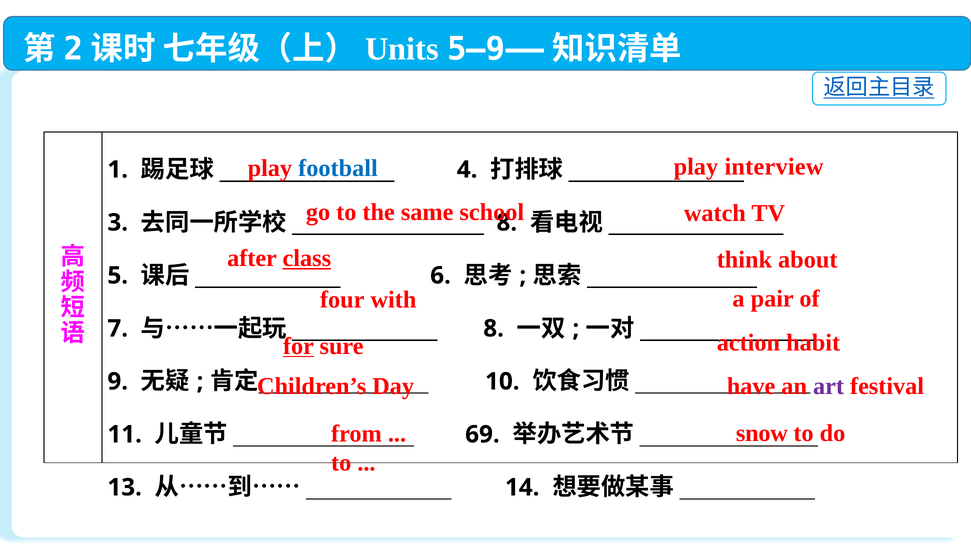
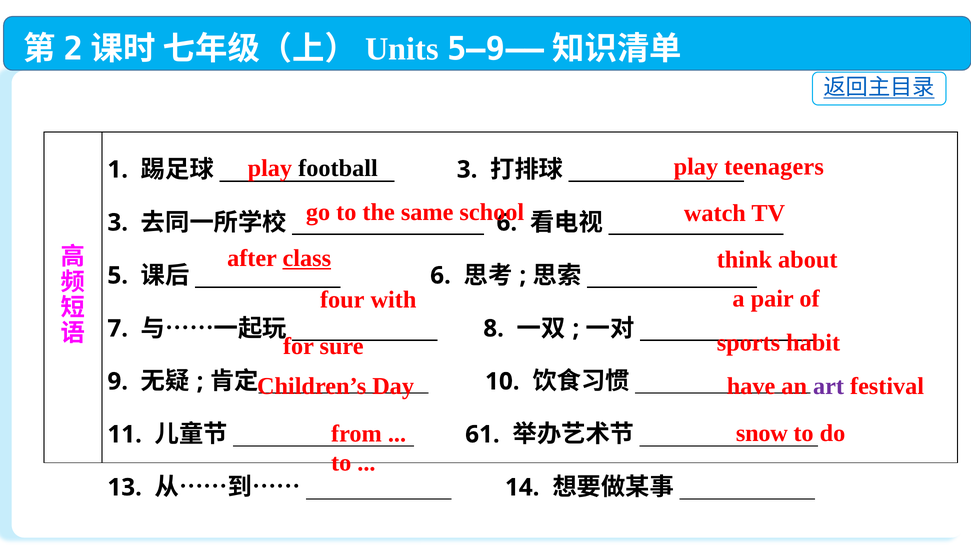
football colour: blue -> black (338, 168)
interview: interview -> teenagers (774, 167)
4: 4 -> 3 (467, 170)
8: 8 -> 6 (507, 223)
for underline: present -> none (299, 346)
action: action -> sports (748, 343)
69: 69 -> 61 (482, 435)
